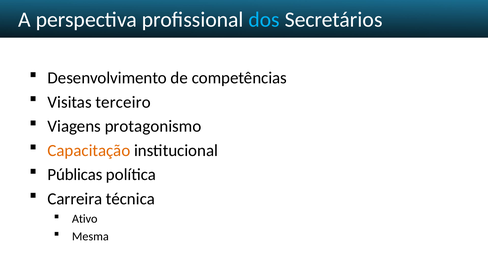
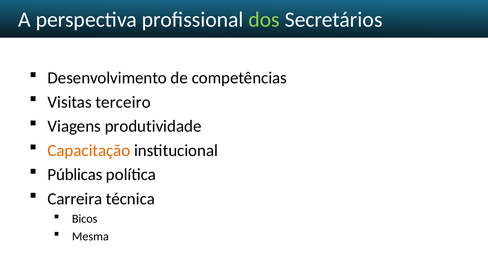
dos colour: light blue -> light green (264, 20)
protagonismo: protagonismo -> produtividade (153, 126)
Ativo: Ativo -> Bicos (85, 218)
